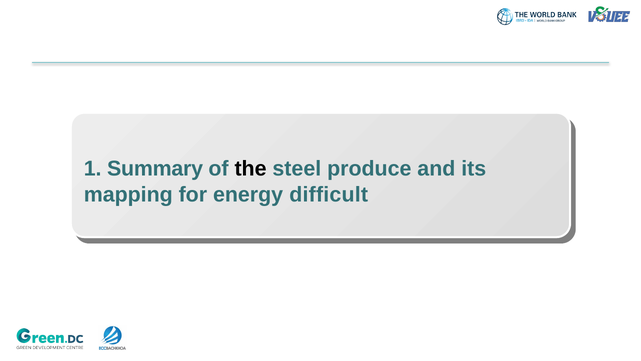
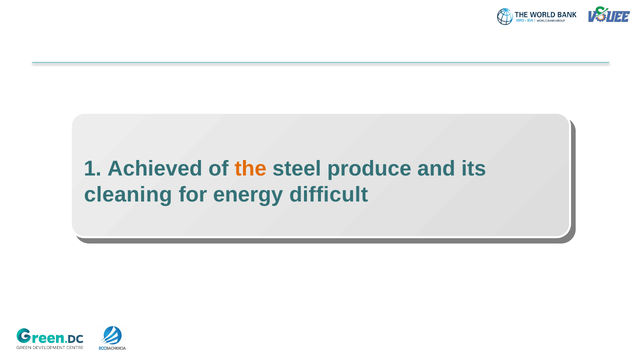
Summary: Summary -> Achieved (155, 169)
the colour: black -> orange (251, 169)
mapping: mapping -> cleaning (128, 194)
